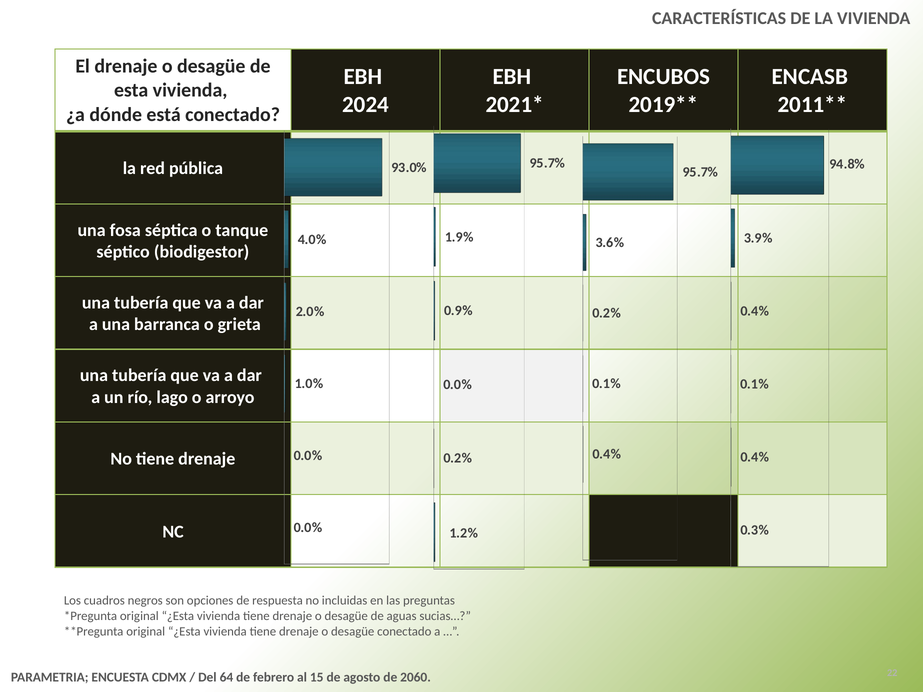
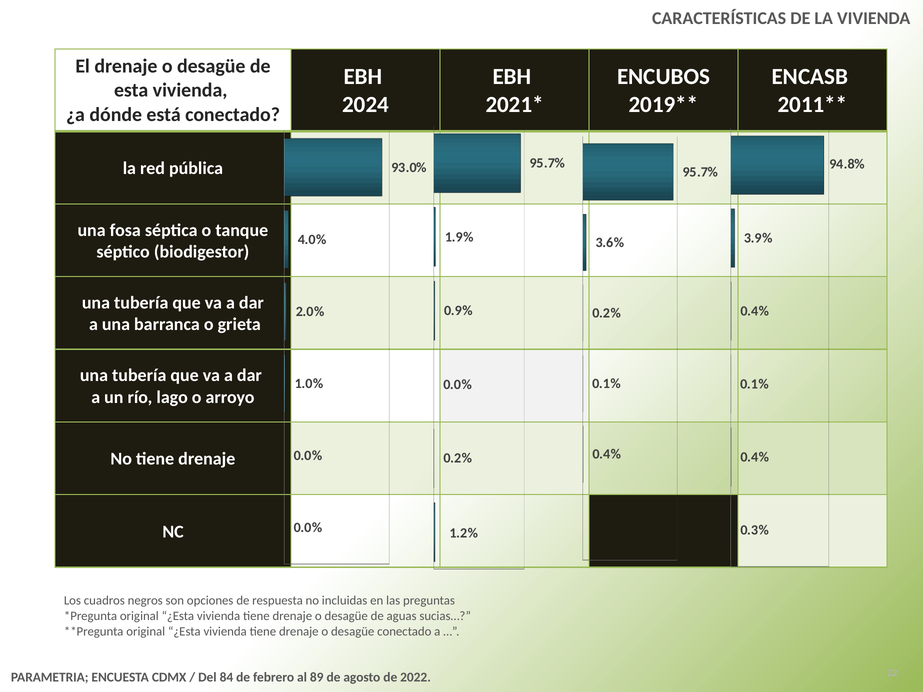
64: 64 -> 84 (226, 678)
15: 15 -> 89 (317, 678)
2060: 2060 -> 2022 (416, 678)
